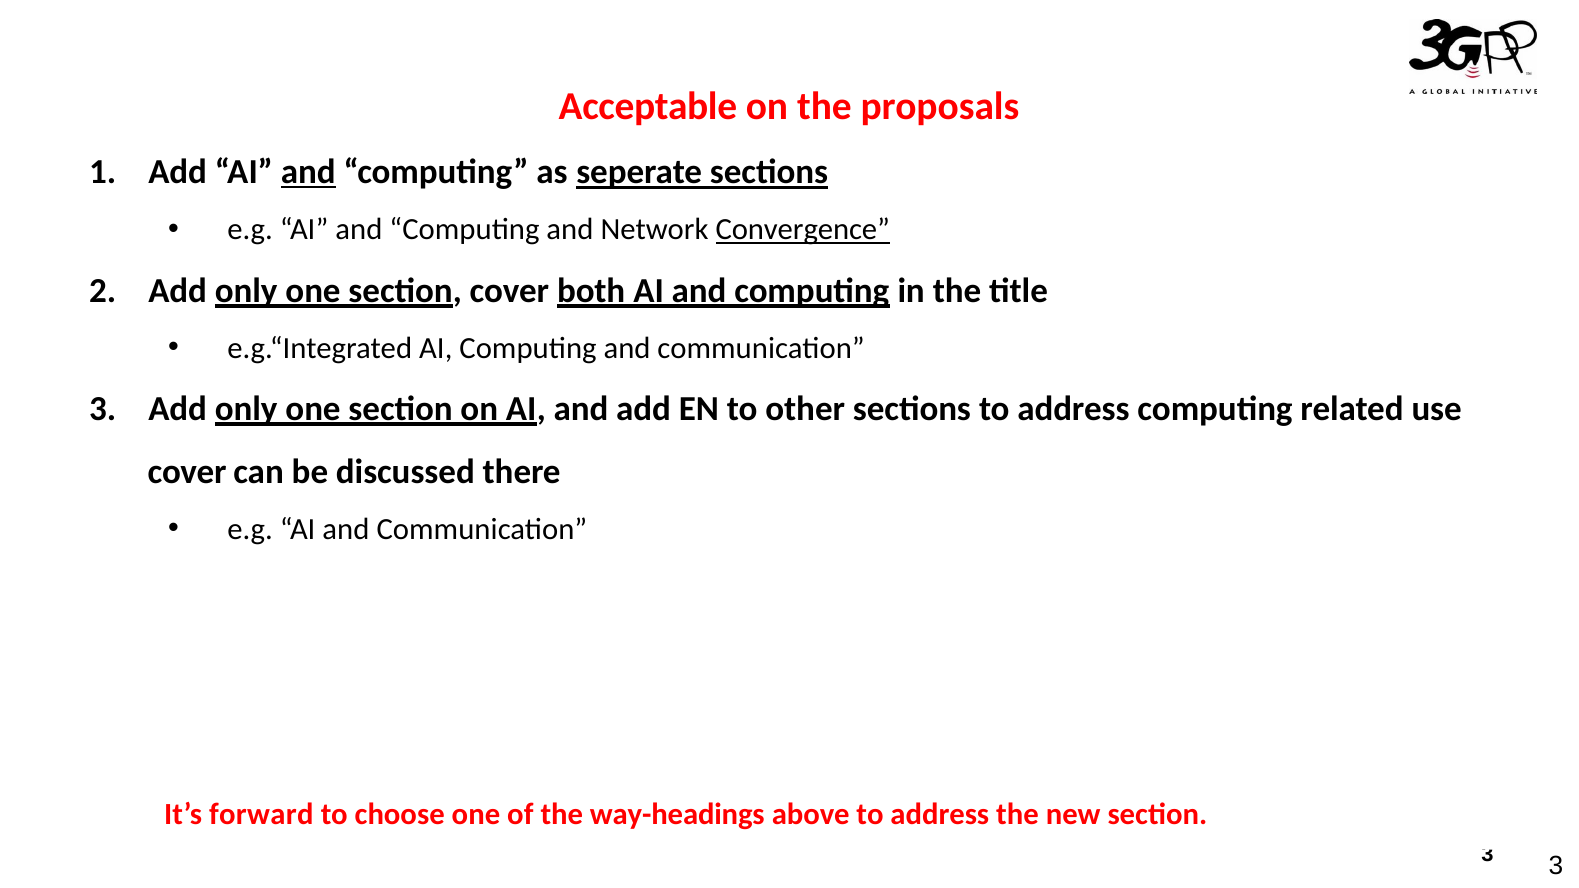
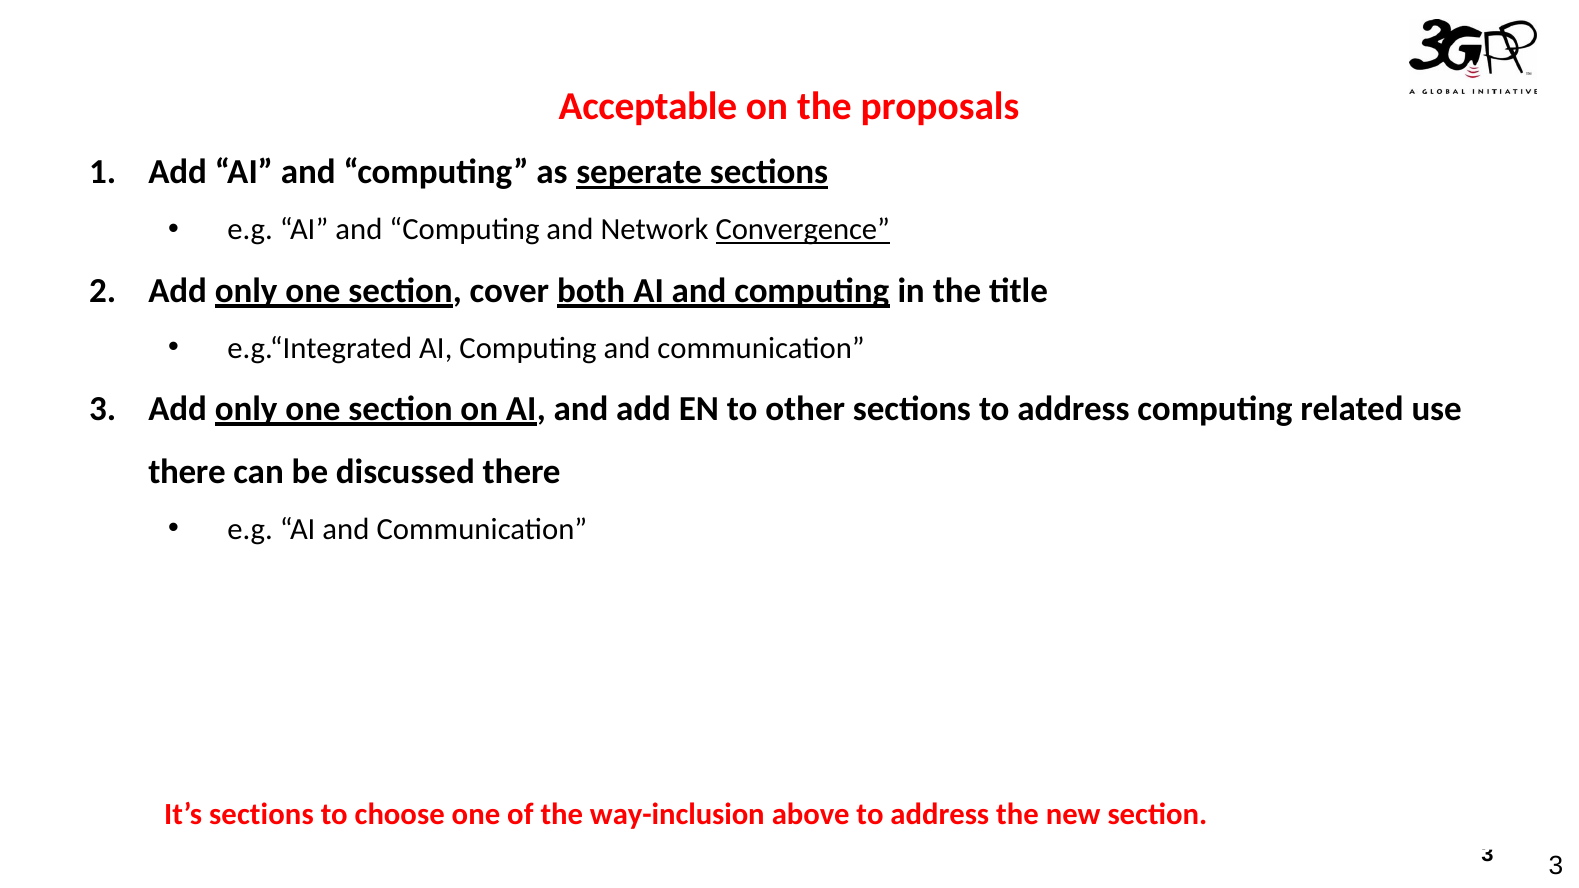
and underline: present -> none (308, 172)
cover: cover -> there (187, 472)
It’s forward: forward -> sections (261, 814)
way-headings: way-headings -> way-inclusion (677, 814)
